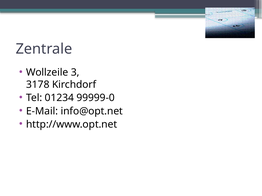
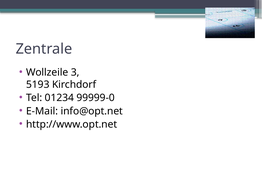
3178: 3178 -> 5193 (38, 85)
